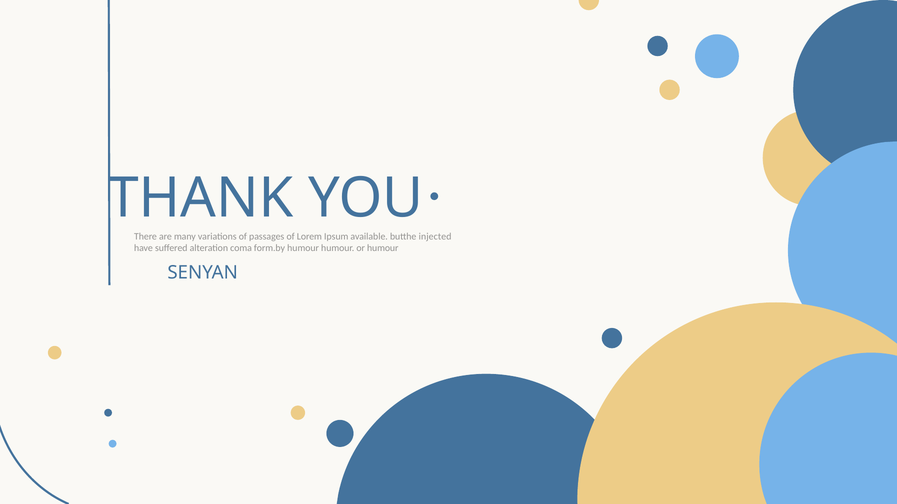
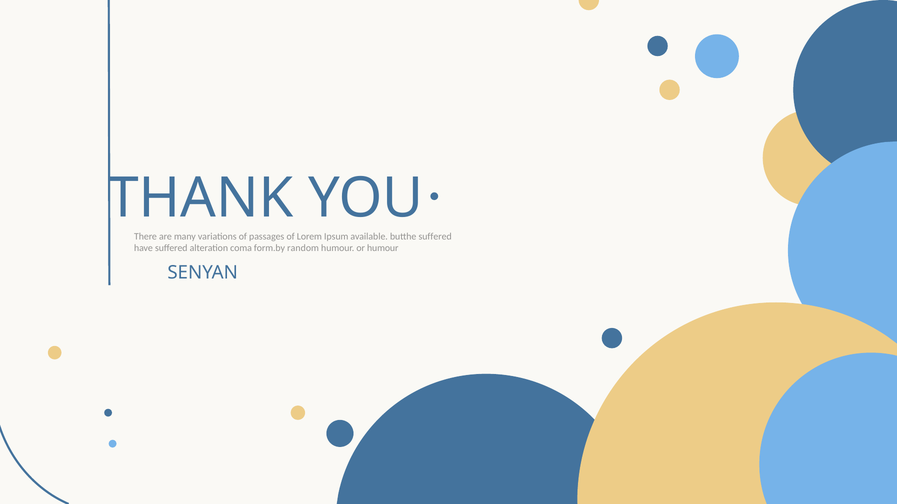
injected: injected -> suffered (435, 237)
form.by humour: humour -> random (303, 248)
